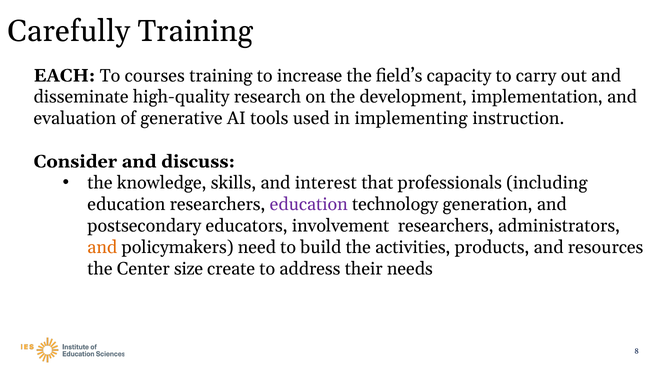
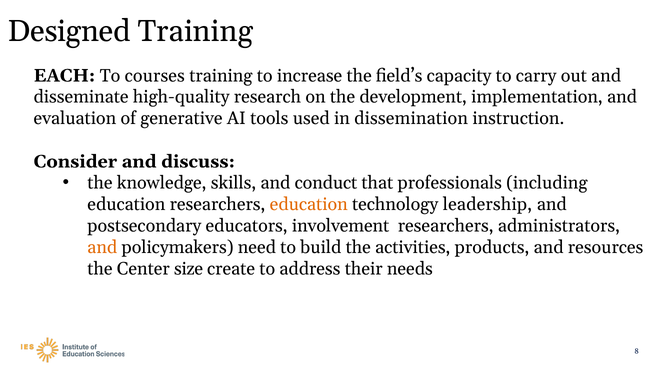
Carefully: Carefully -> Designed (69, 31)
implementing: implementing -> dissemination (411, 119)
interest: interest -> conduct (326, 183)
education colour: purple -> orange (309, 205)
generation: generation -> leadership (488, 205)
